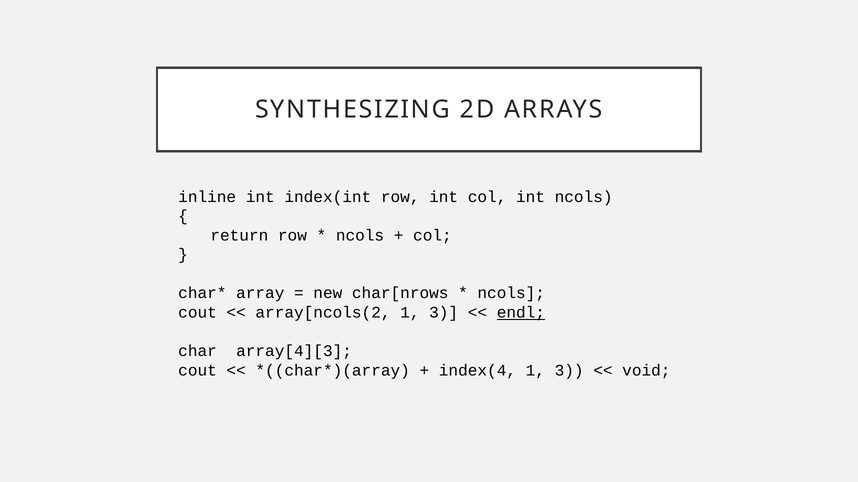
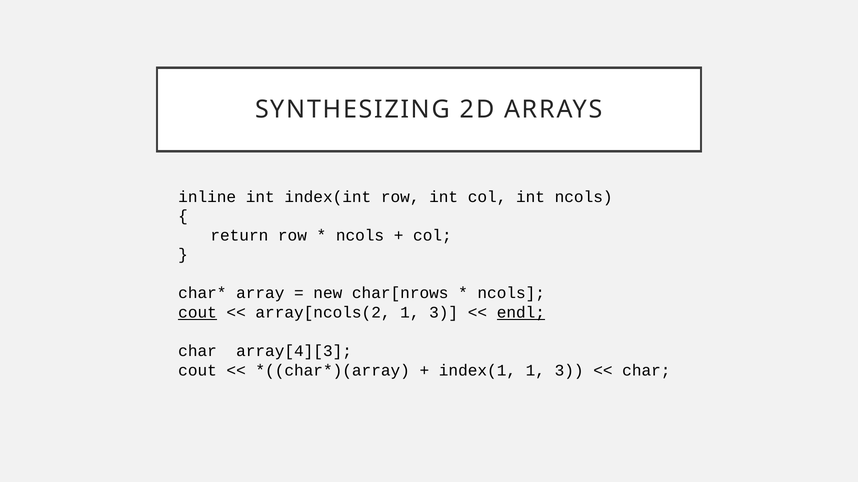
cout underline: none -> present (198, 313)
index(4: index(4 -> index(1 (477, 371)
void: void -> char (646, 371)
